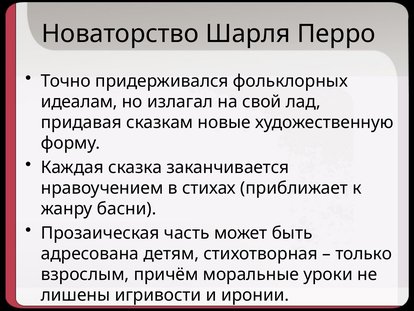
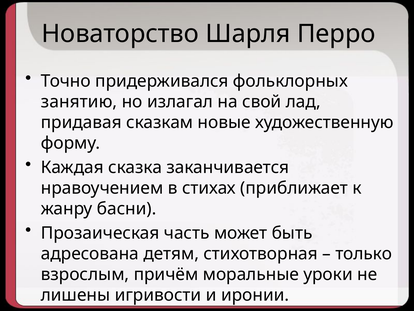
идеалам: идеалам -> занятию (79, 102)
